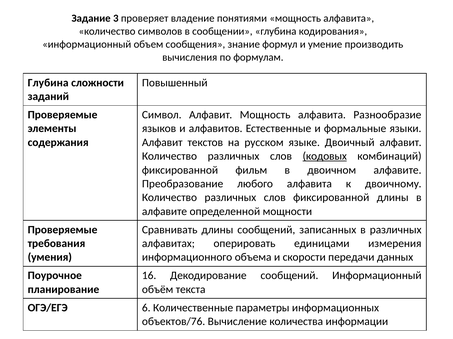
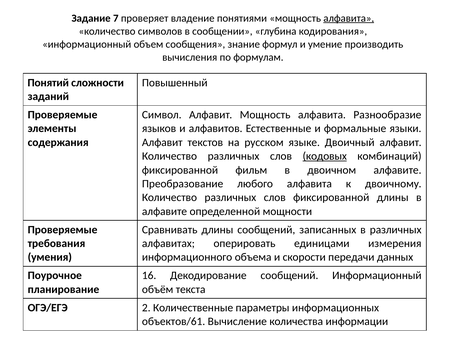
3: 3 -> 7 (116, 18)
алфавита underline: none -> present (349, 18)
Глубина: Глубина -> Понятий (48, 83)
6: 6 -> 2 (146, 308)
объектов/76: объектов/76 -> объектов/61 (174, 322)
